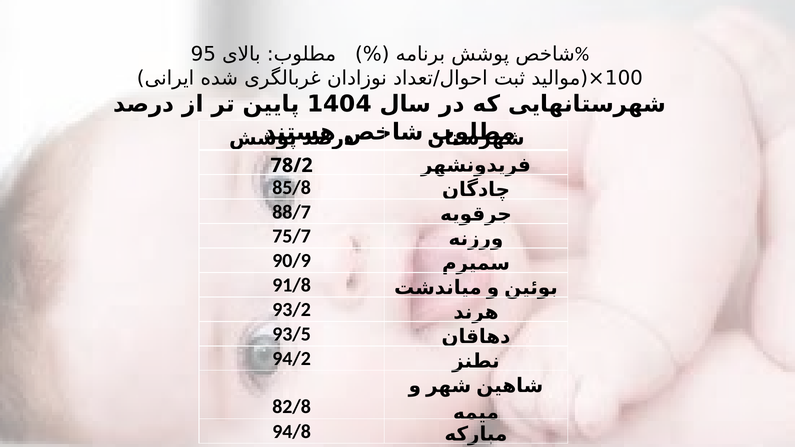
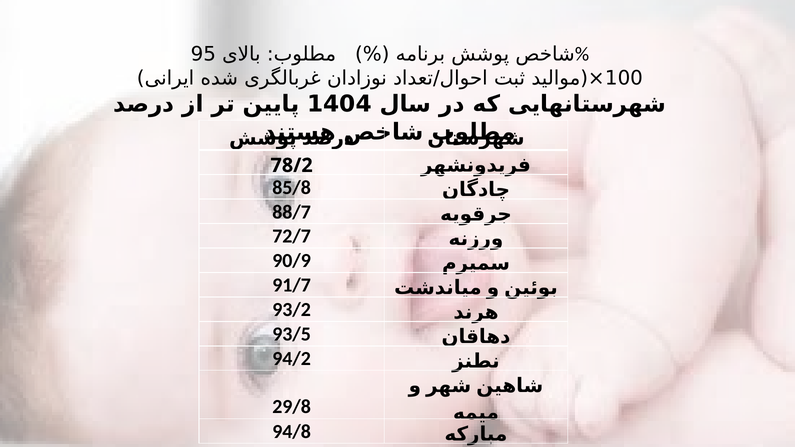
75/7: 75/7 -> 72/7 (292, 237)
91/8: 91/8 -> 91/7 (292, 286)
82/8: 82/8 -> 29/8 (292, 407)
